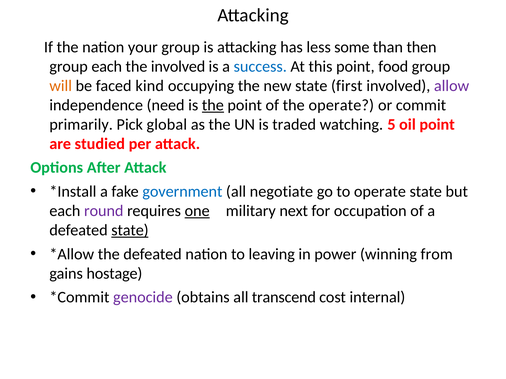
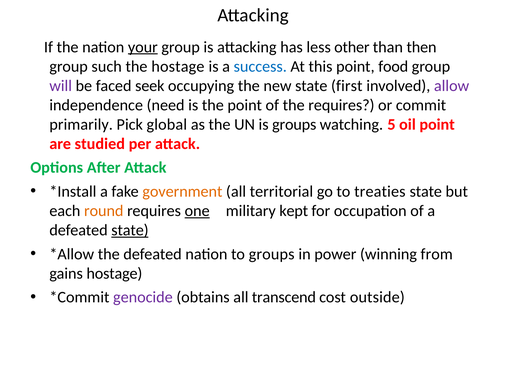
your underline: none -> present (143, 47)
some: some -> other (352, 47)
group each: each -> such (107, 66)
the involved: involved -> hostage (178, 66)
will colour: orange -> purple (61, 86)
kind: kind -> seek (150, 86)
the underline: present -> none (213, 105)
the operate: operate -> requires (341, 105)
is traded: traded -> groups (294, 125)
government colour: blue -> orange (182, 192)
negotiate: negotiate -> territorial (281, 192)
to operate: operate -> treaties (380, 192)
round colour: purple -> orange (104, 211)
next: next -> kept (294, 211)
to leaving: leaving -> groups (272, 254)
internal: internal -> outside (377, 298)
